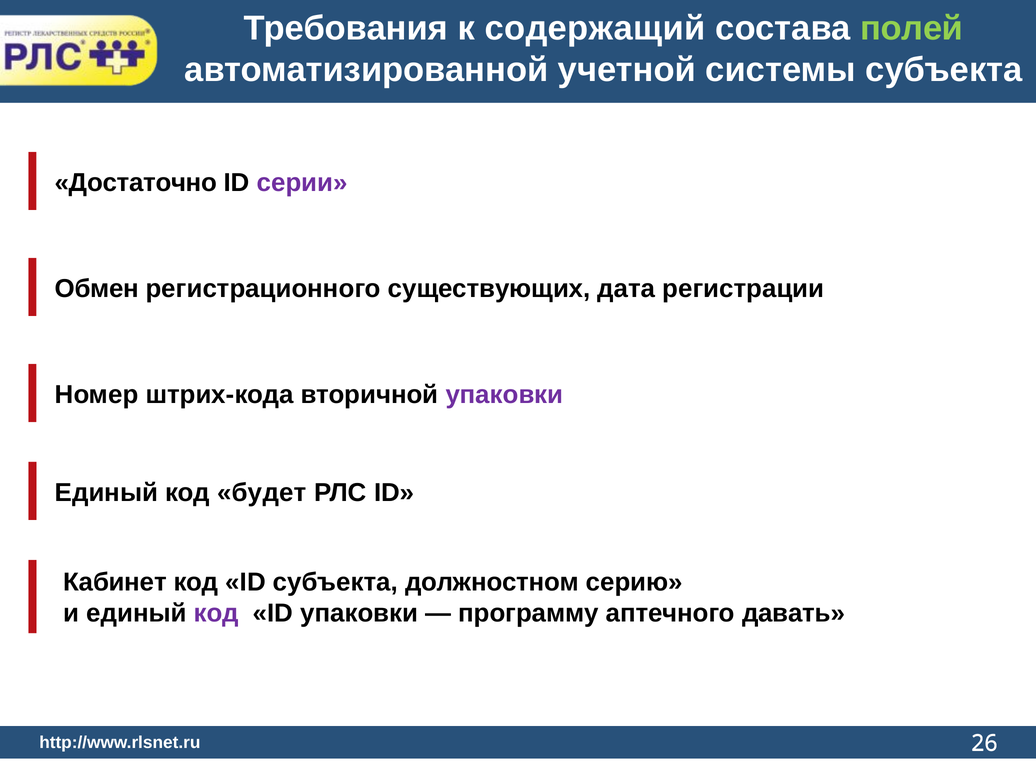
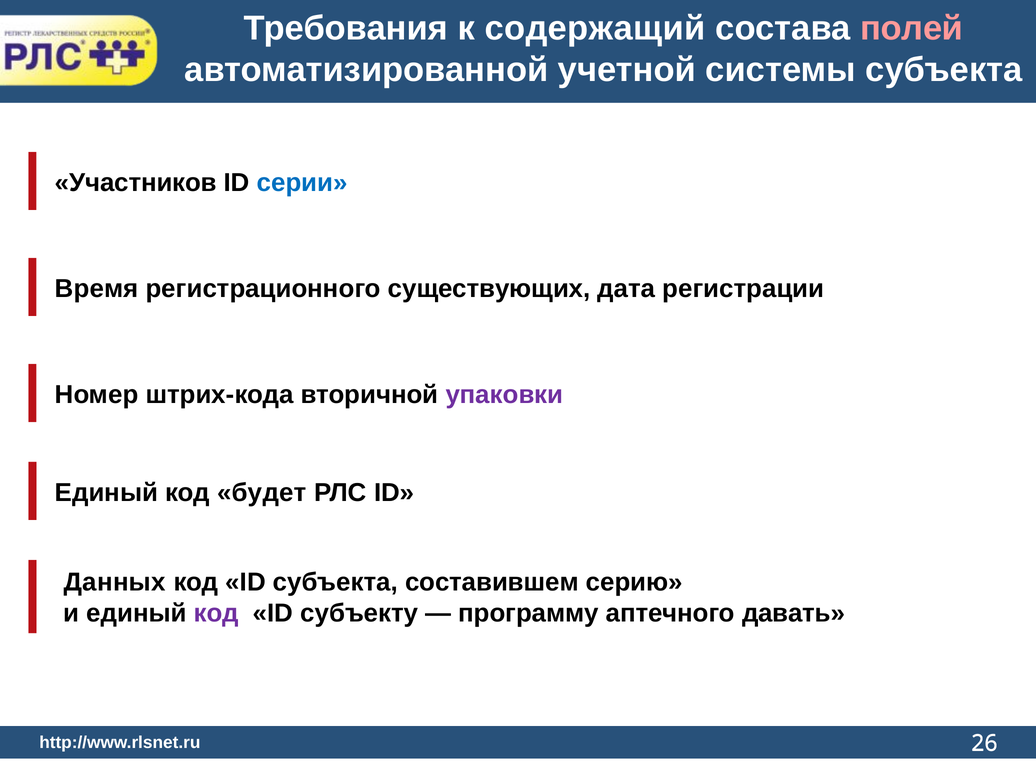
полей colour: light green -> pink (912, 28)
Достаточно: Достаточно -> Участников (136, 183)
серии colour: purple -> blue (302, 183)
Обмен: Обмен -> Время (97, 289)
Кабинет: Кабинет -> Данных (115, 582)
должностном: должностном -> составившем (492, 582)
ID упаковки: упаковки -> субъекту (359, 613)
